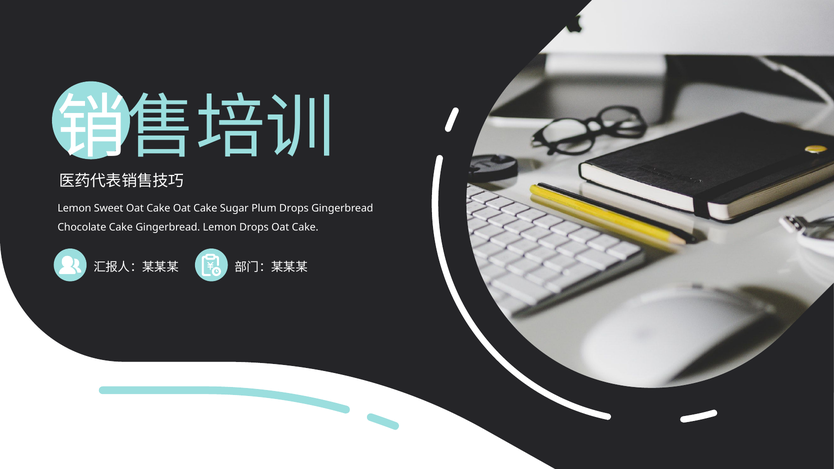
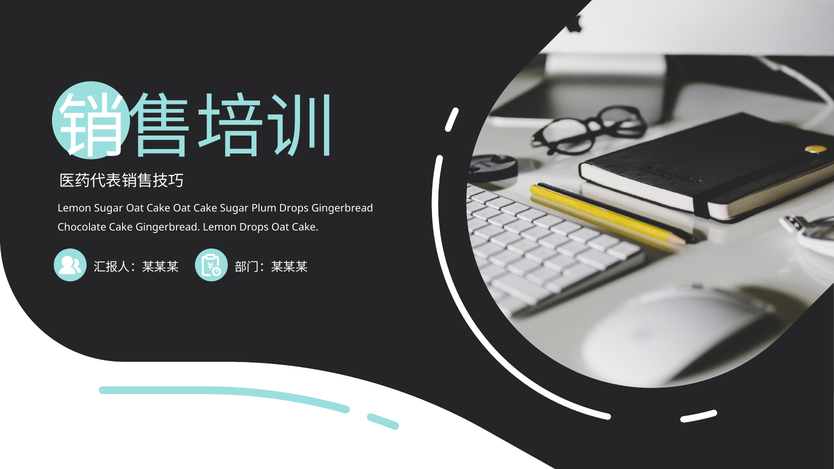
Lemon Sweet: Sweet -> Sugar (109, 209)
